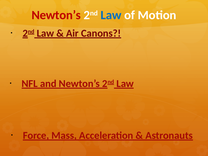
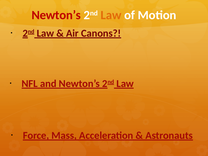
Law colour: blue -> orange (111, 15)
